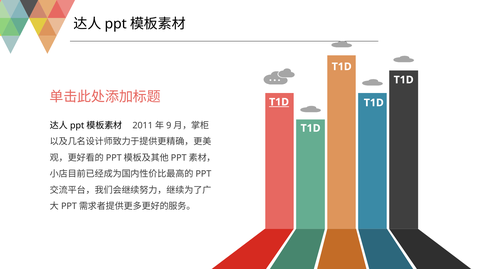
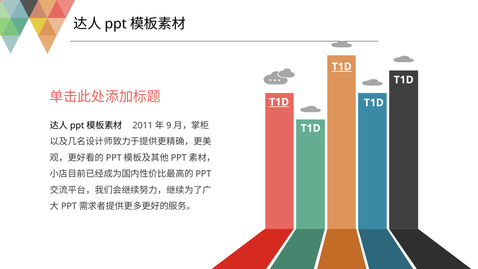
T1D underline: none -> present (342, 67)
